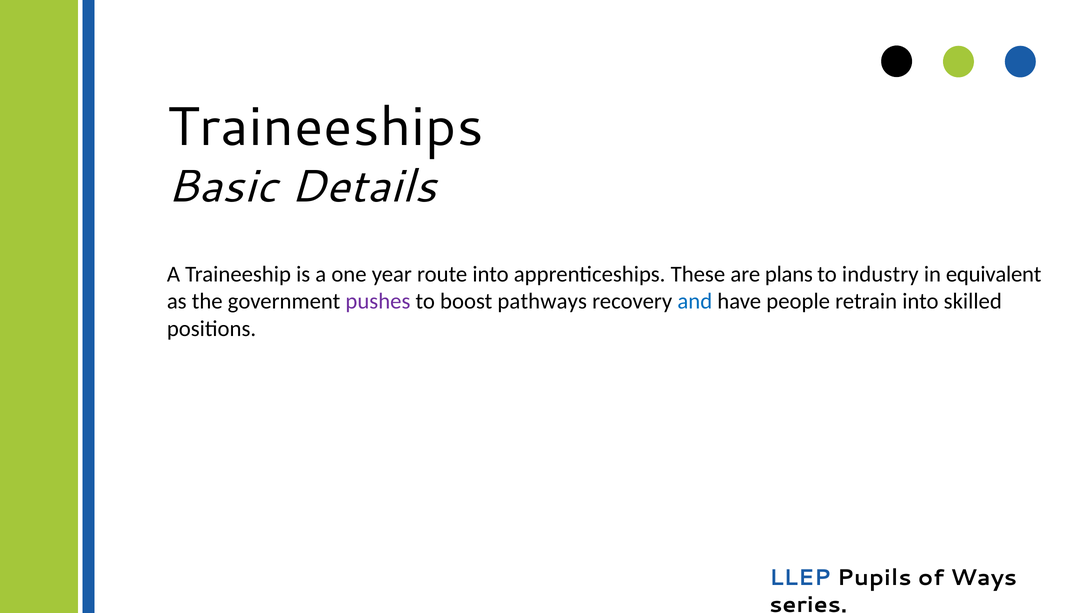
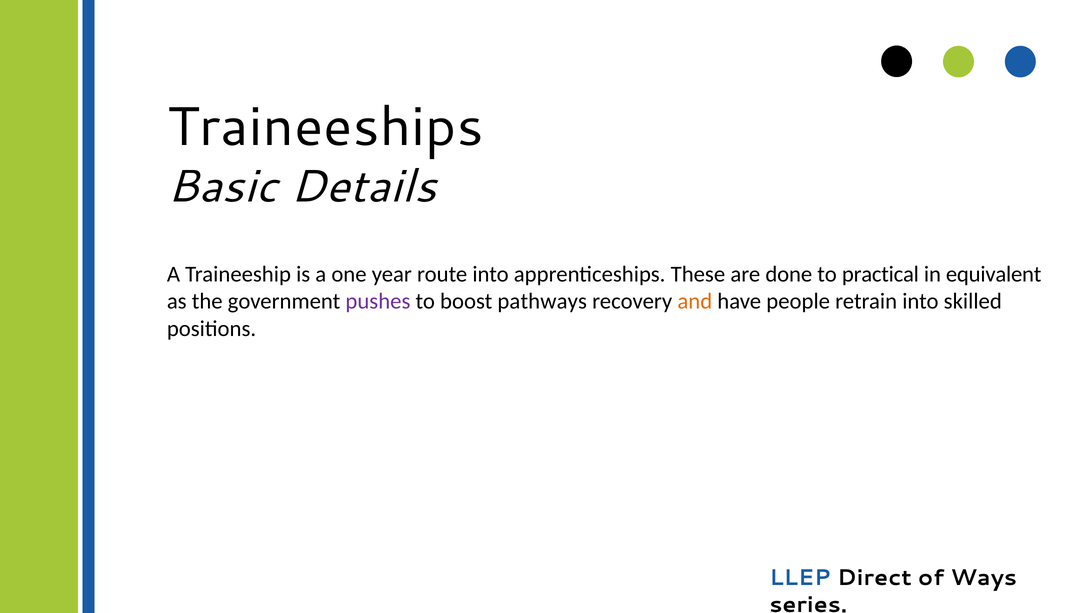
plans: plans -> done (789, 274)
industry: industry -> practical (880, 274)
and colour: blue -> orange (695, 301)
Pupils: Pupils -> Direct (874, 578)
